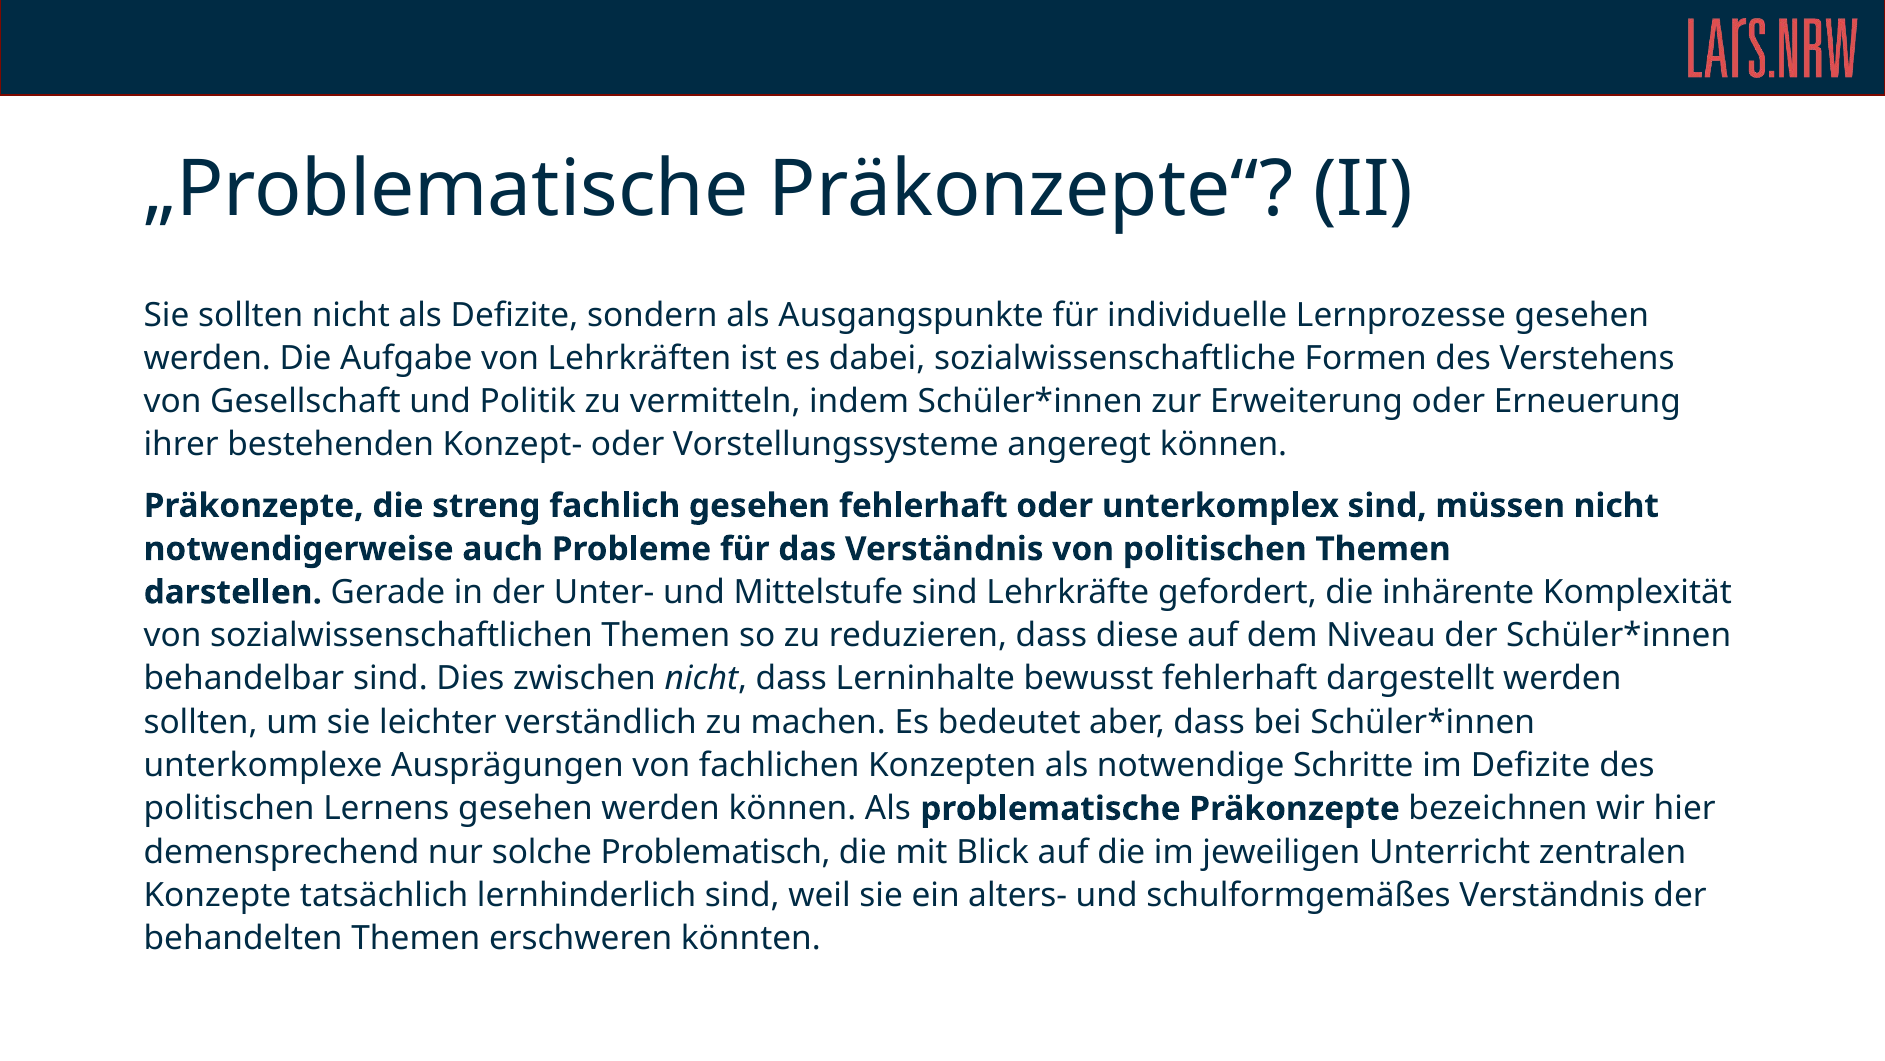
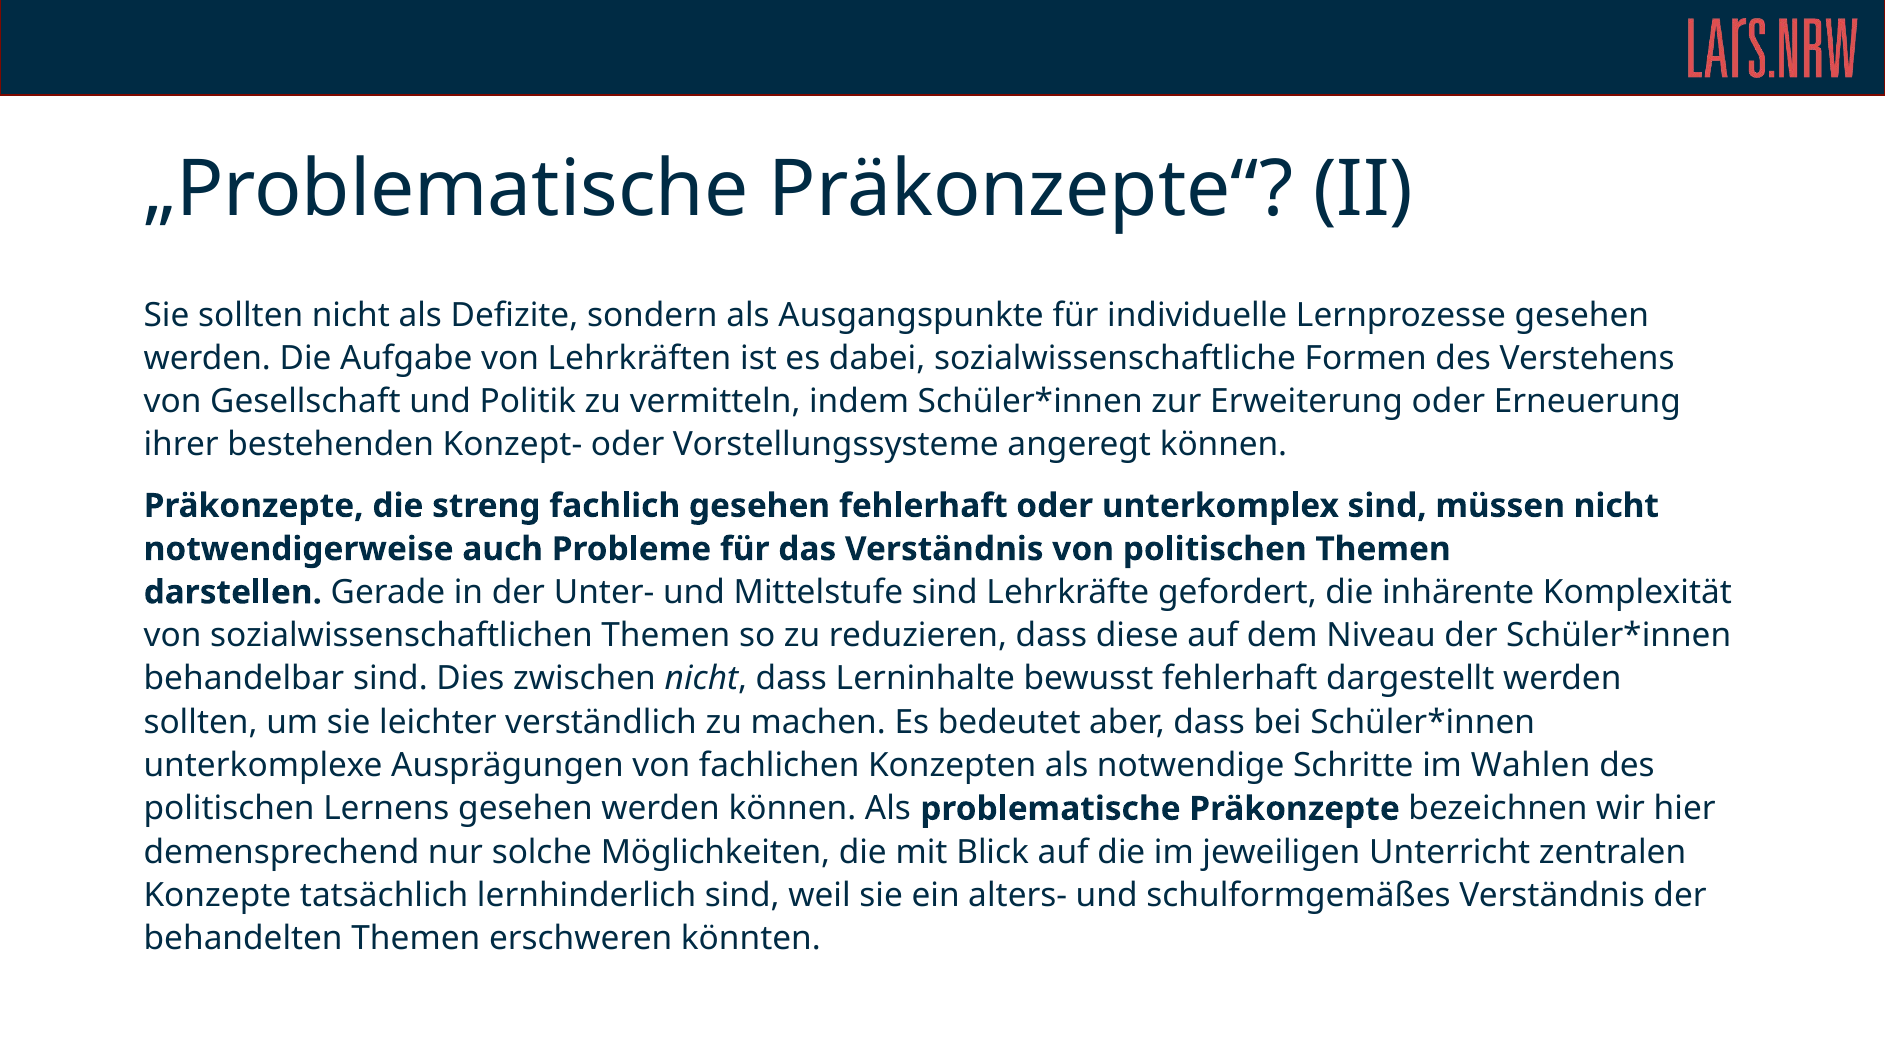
im Defizite: Defizite -> Wahlen (1531, 765)
Problematisch: Problematisch -> Möglichkeiten (715, 851)
